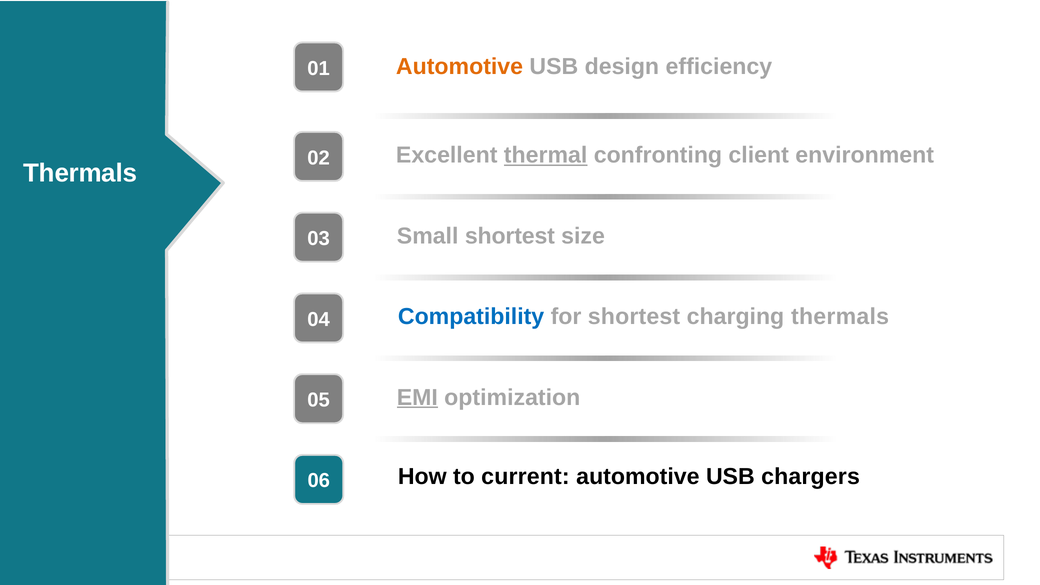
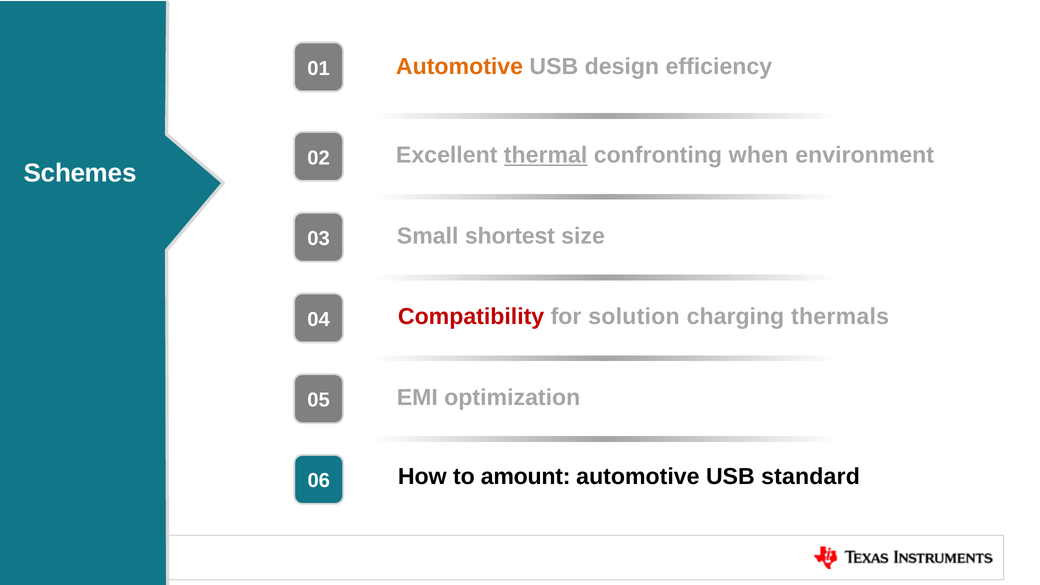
client: client -> when (759, 155)
Thermals: Thermals -> Schemes (80, 173)
Compatibility colour: blue -> red (471, 317)
for shortest: shortest -> solution (634, 317)
EMI underline: present -> none (417, 398)
current: current -> amount (526, 476)
chargers: chargers -> standard (811, 476)
